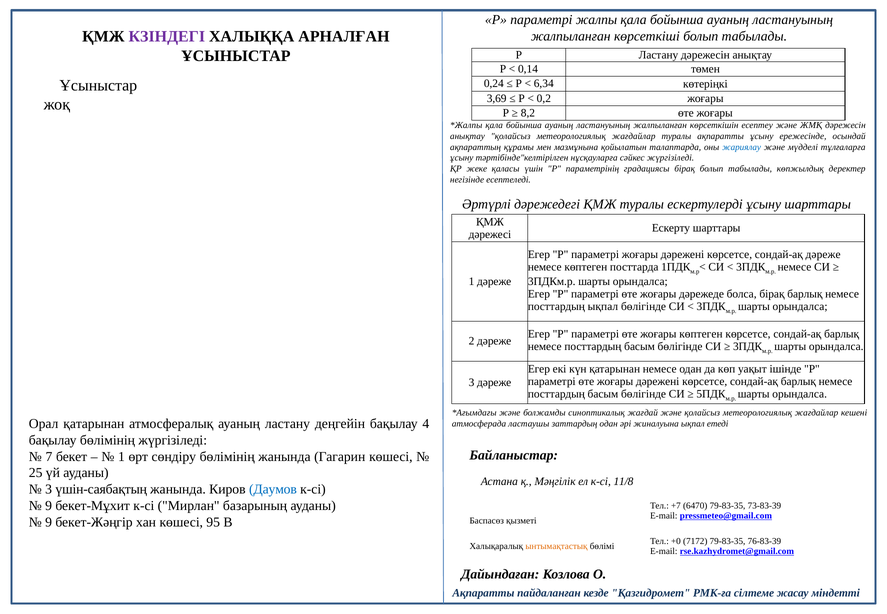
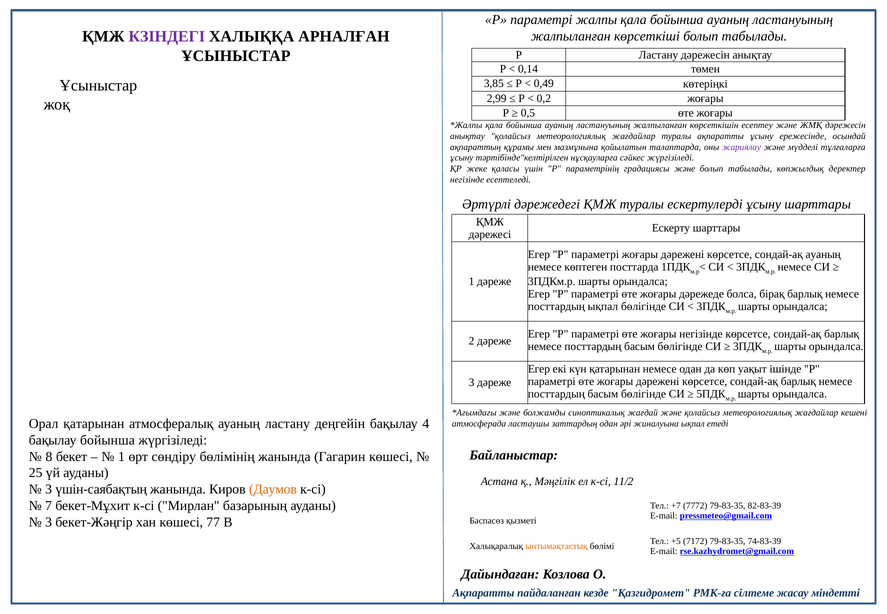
0,24: 0,24 -> 3,85 (494, 84)
6,34: 6,34 -> 0,49 (544, 84)
3,69: 3,69 -> 2,99 (497, 98)
8,2: 8,2 -> 0,5 (528, 113)
жариялау colour: blue -> purple (742, 147)
градациясы бірақ: бірақ -> және (685, 169)
сондай-ақ дәреже: дәреже -> ауаның (823, 255)
жоғары көптеген: көптеген -> негізінде (701, 334)
бақылау бөлімінің: бөлімінің -> бойынша (107, 440)
7: 7 -> 8 (49, 457)
11/8: 11/8 -> 11/2 (623, 482)
Даумов colour: blue -> orange (273, 489)
9: 9 -> 7 (49, 506)
6470: 6470 -> 7772 (695, 506)
73-83-39: 73-83-39 -> 82-83-39 (764, 506)
9: 9 -> 3 (49, 522)
95: 95 -> 77 (213, 522)
+0: +0 -> +5 (676, 541)
76-83-39: 76-83-39 -> 74-83-39 (764, 541)
